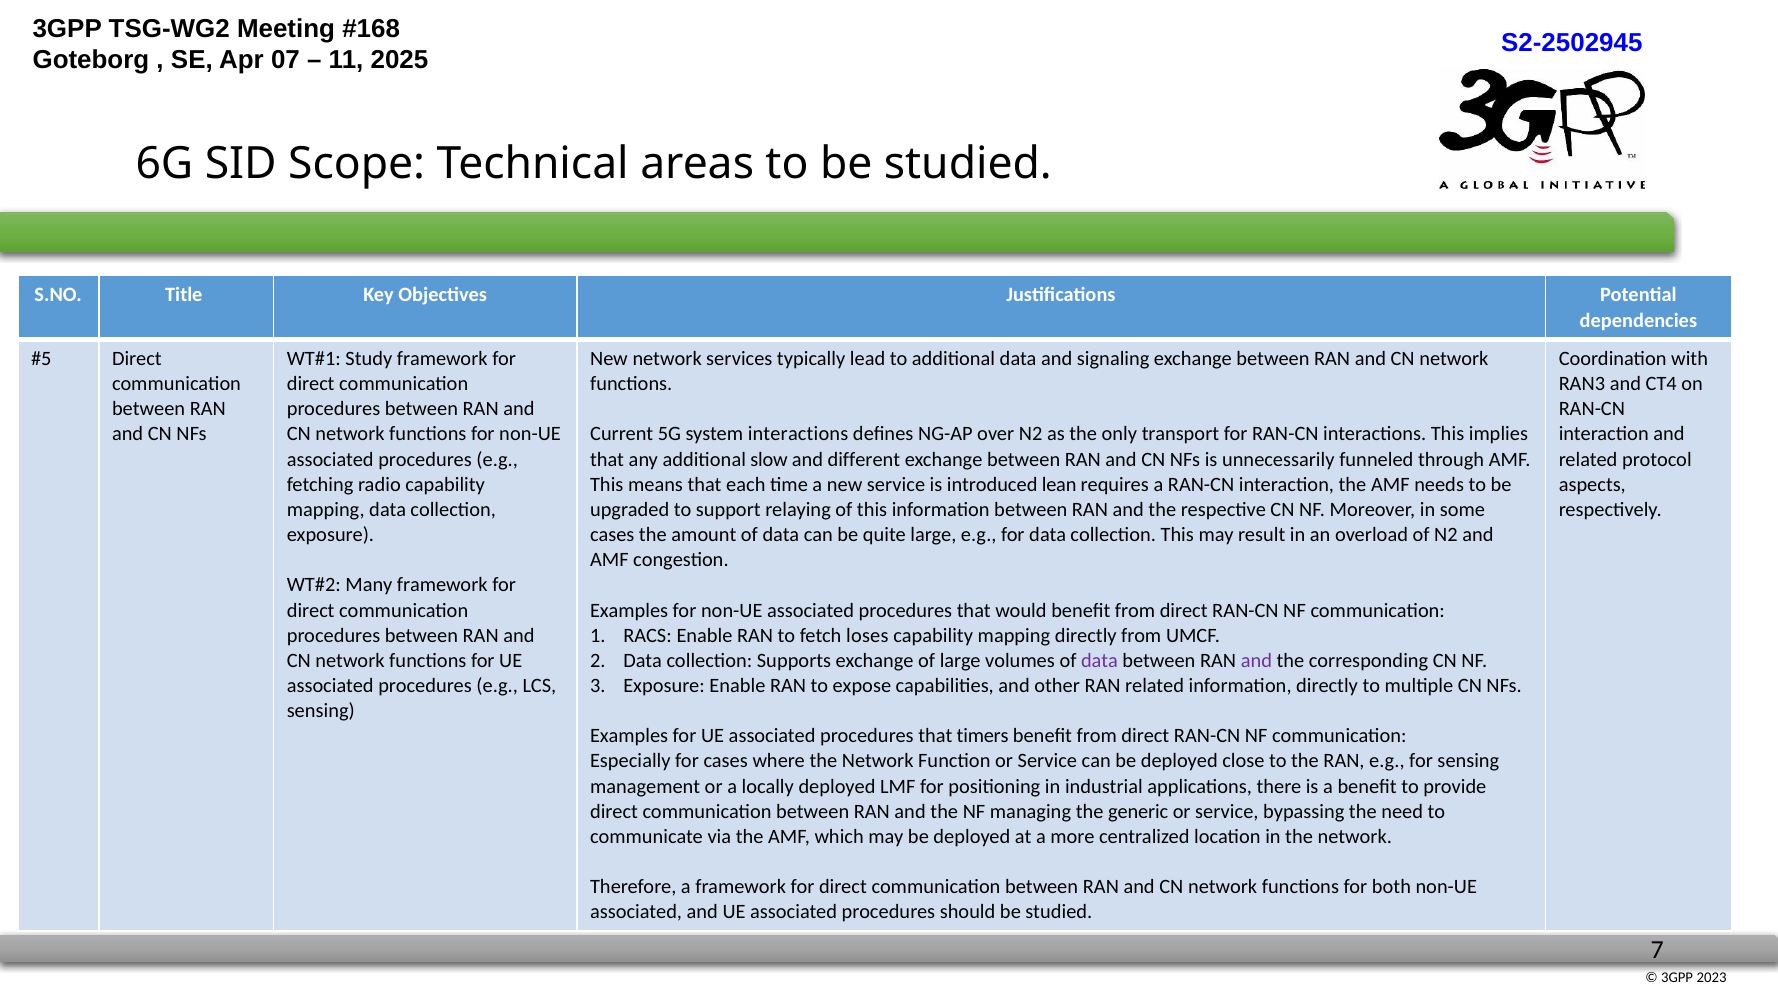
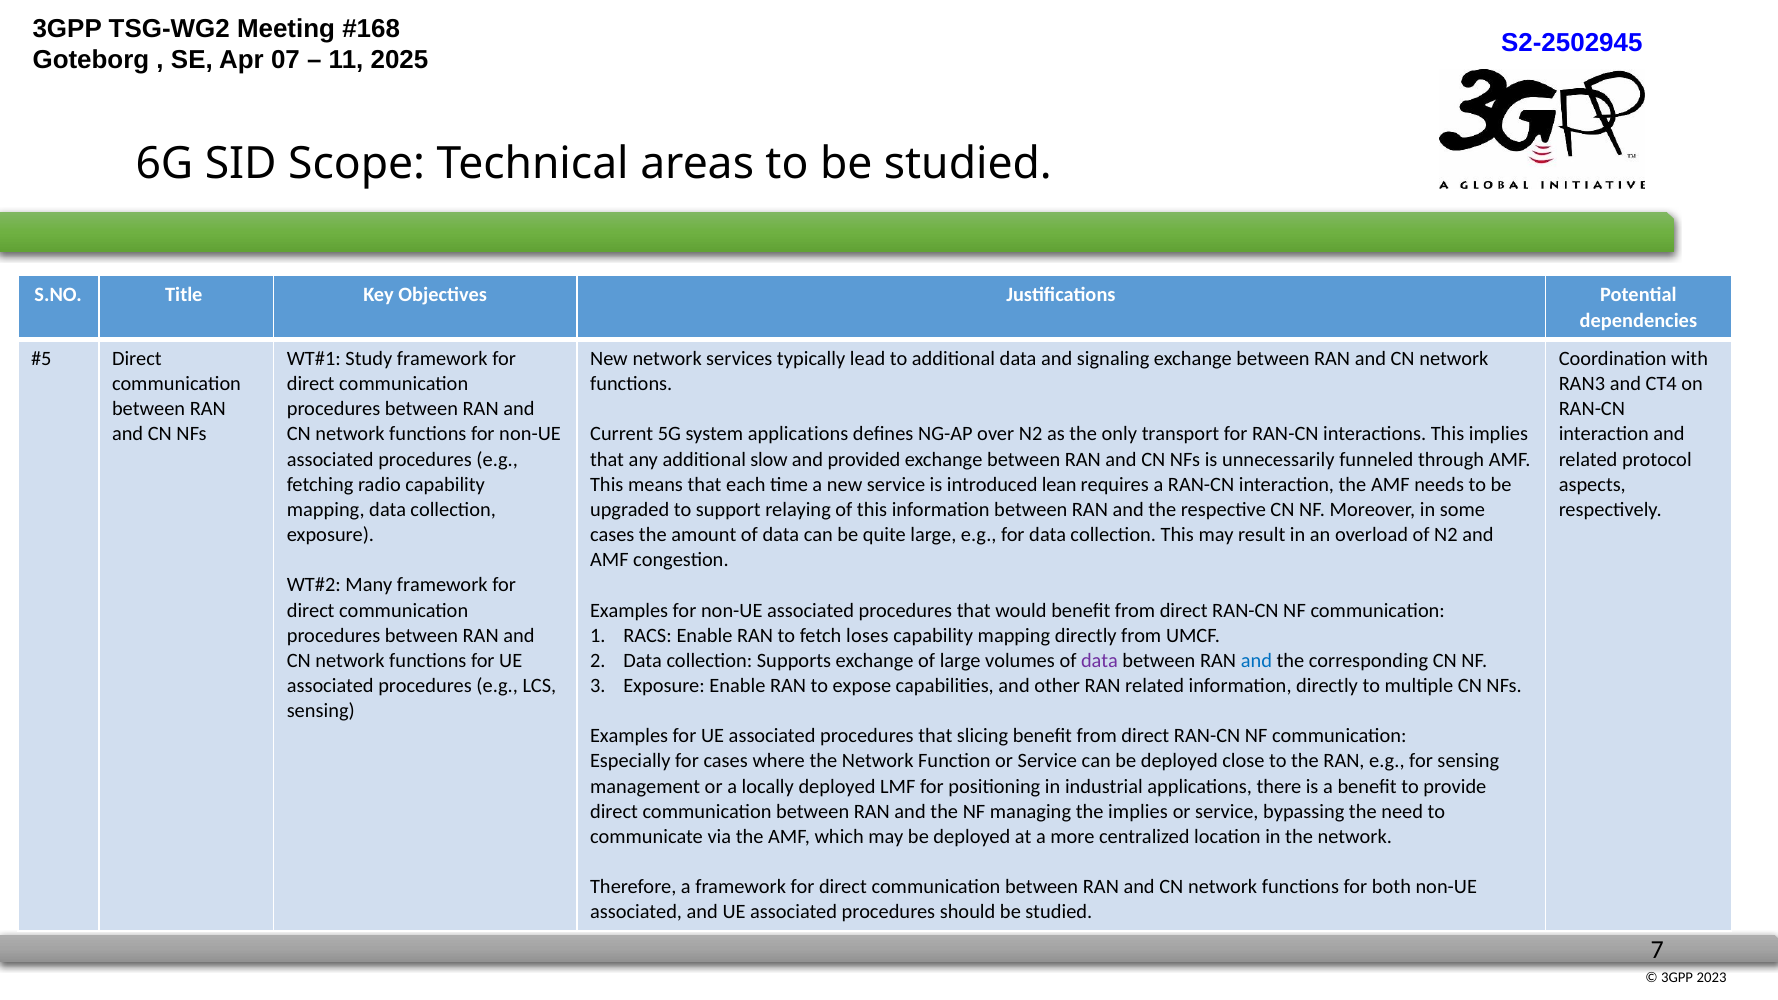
system interactions: interactions -> applications (798, 434)
different: different -> provided (864, 459)
and colour: purple -> blue (1256, 661)
timers: timers -> slicing (983, 736)
the generic: generic -> implies (1138, 812)
